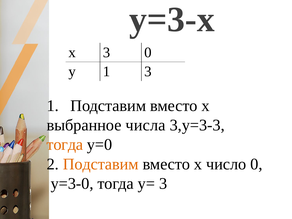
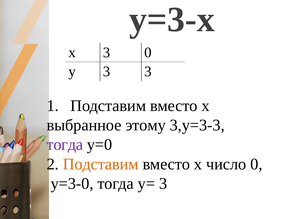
у 1: 1 -> 3 (107, 72)
числа: числа -> этому (146, 125)
тогда colour: orange -> purple (65, 145)
